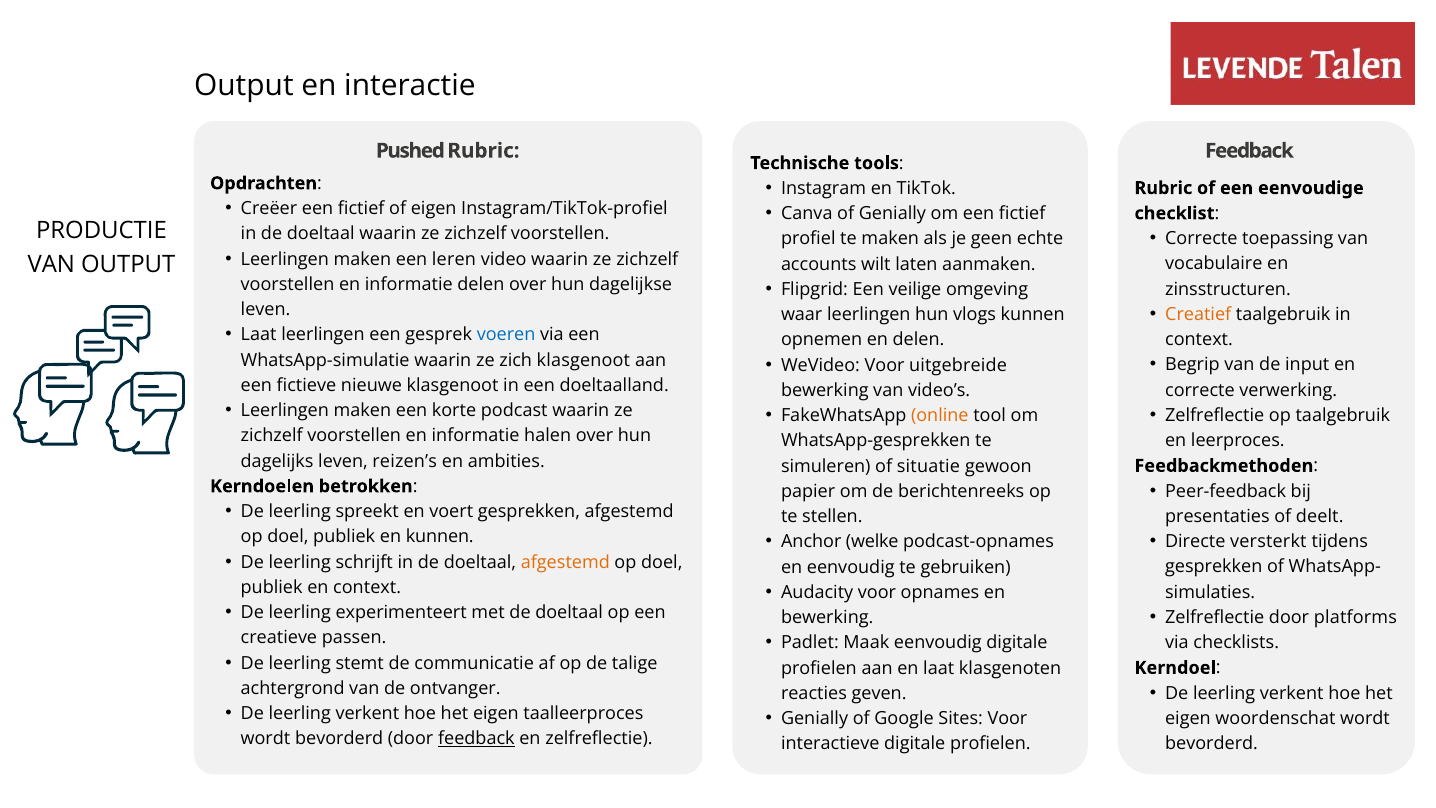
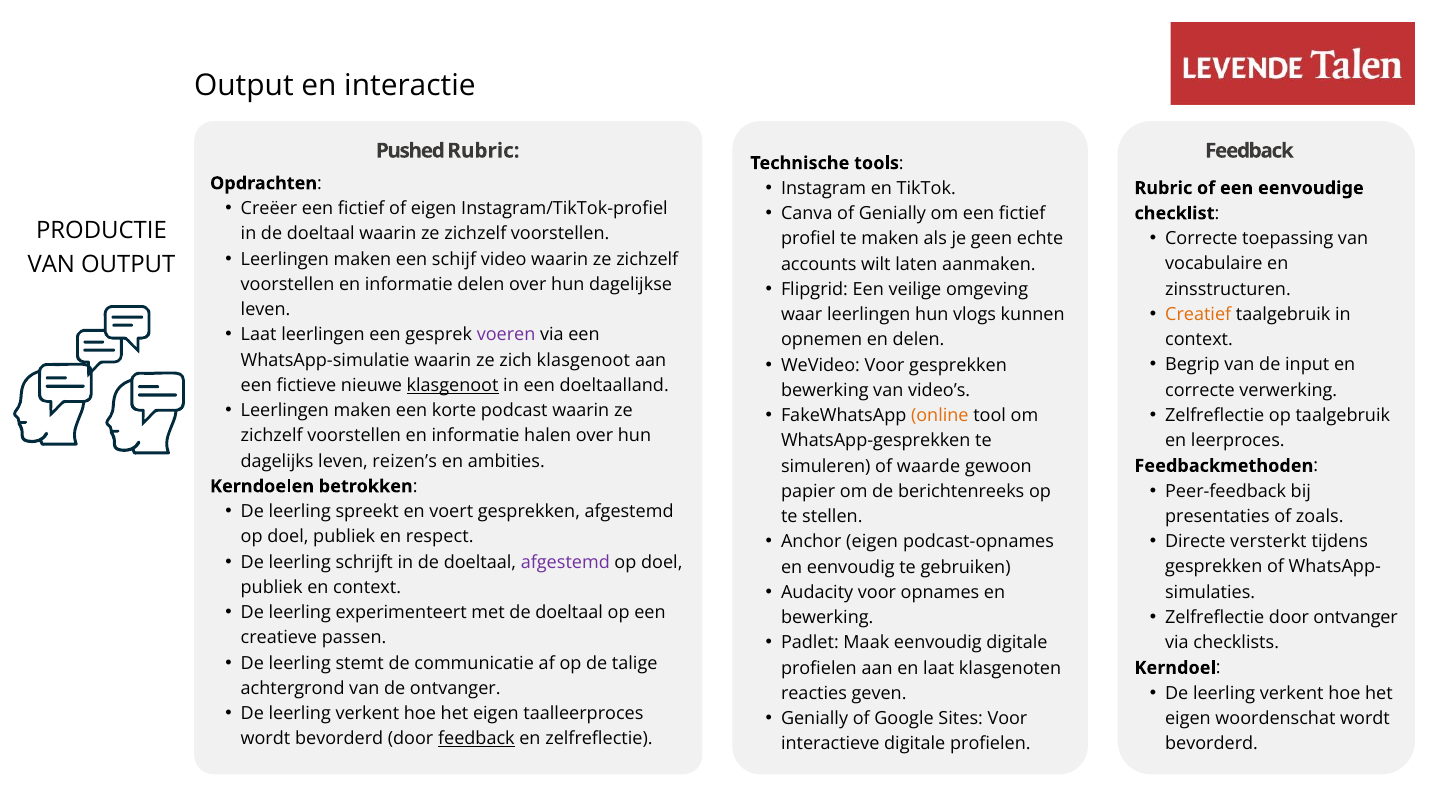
leren: leren -> schijf (454, 259)
voeren colour: blue -> purple (506, 335)
Voor uitgebreide: uitgebreide -> gesprekken (958, 365)
klasgenoot underline: none -> present (453, 385)
situatie: situatie -> waarde (929, 466)
deelt: deelt -> zoals (1320, 516)
en kunnen: kunnen -> respect (440, 537)
Anchor welke: welke -> eigen (872, 542)
afgestemd colour: orange -> purple (565, 562)
door platforms: platforms -> ontvanger (1356, 617)
